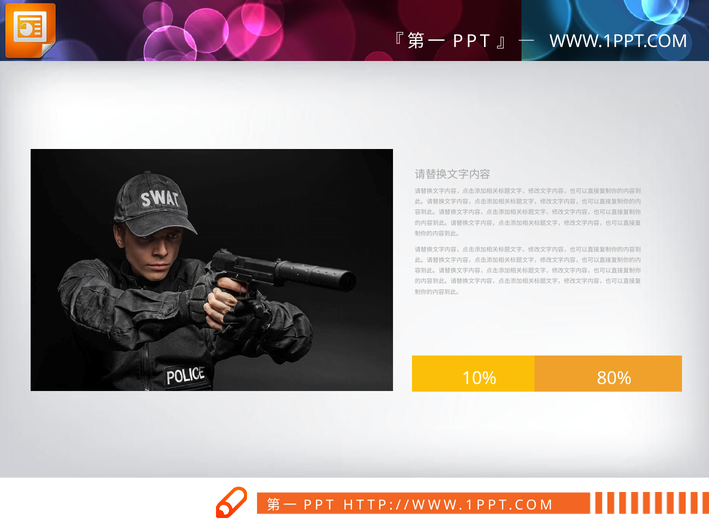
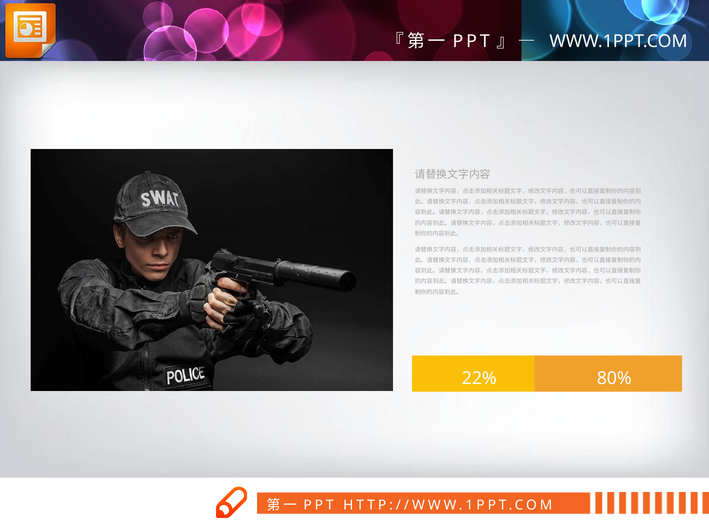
10%: 10% -> 22% (479, 378)
